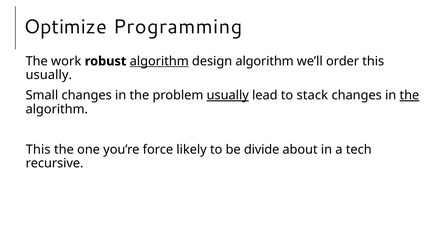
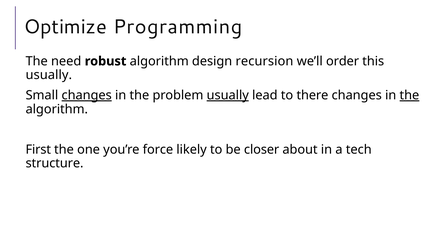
work: work -> need (66, 61)
algorithm underline: present -> none (159, 61)
design algorithm: algorithm -> recursion (264, 61)
changes underline: none -> present (87, 95)
stack: stack -> there (312, 95)
This: This -> First (38, 149)
divide: divide -> closer (262, 149)
recursive: recursive -> structure (55, 163)
